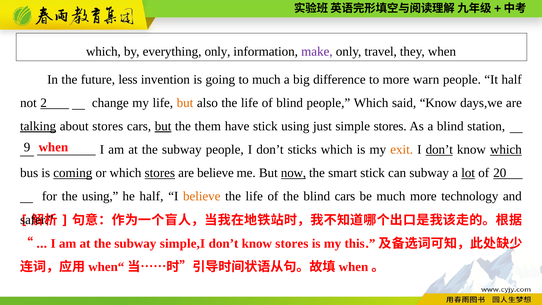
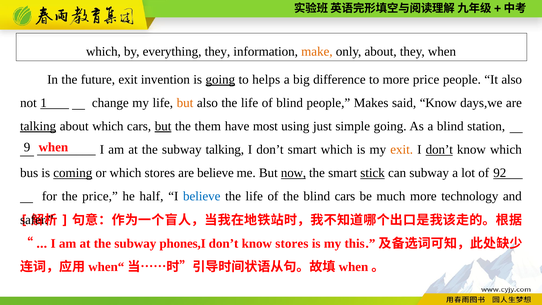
everything only: only -> they (217, 52)
make colour: purple -> orange (317, 52)
only travel: travel -> about (381, 52)
future less: less -> exit (128, 80)
going underline: none -> present (220, 80)
to much: much -> helps (266, 80)
more warn: warn -> price (426, 80)
It half: half -> also (512, 80)
2: 2 -> 1 (44, 103)
people Which: Which -> Makes (371, 103)
about stores: stores -> which (108, 126)
have stick: stick -> most (265, 126)
simple stores: stores -> going (390, 126)
subway people: people -> talking (225, 150)
don’t sticks: sticks -> smart (302, 150)
which underline: present -> none (506, 150)
stores underline: present -> none (160, 173)
stick underline: none -> present (373, 173)
lot underline: present -> none (468, 173)
20: 20 -> 92 (500, 173)
the using: using -> price (100, 196)
believe colour: orange -> blue (202, 196)
simple,I: simple,I -> phones,I (183, 243)
